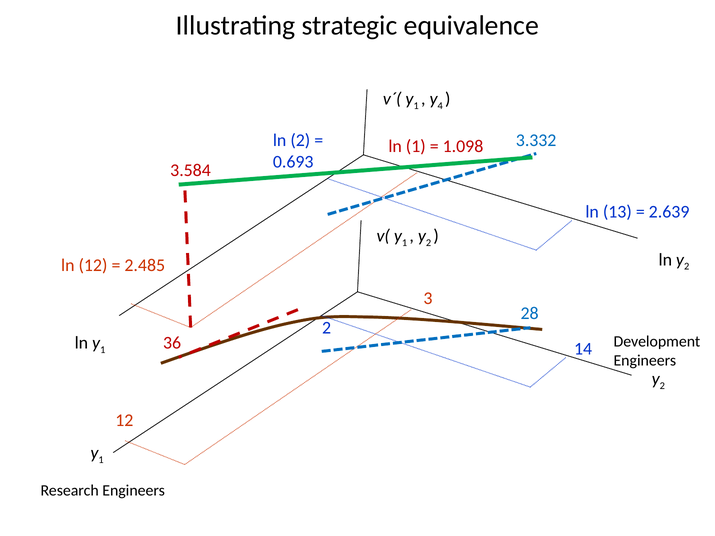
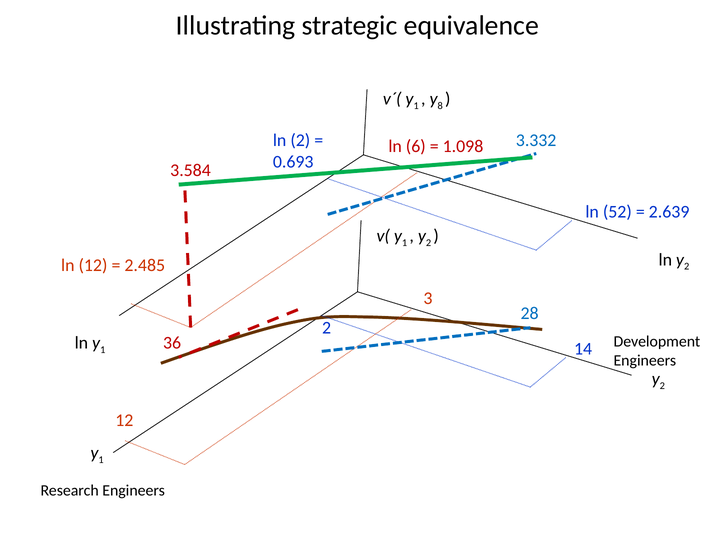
4: 4 -> 8 (440, 106)
ln 1: 1 -> 6 (416, 147)
13: 13 -> 52 (617, 212)
